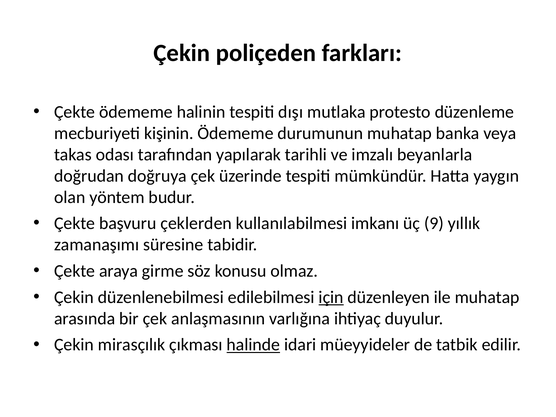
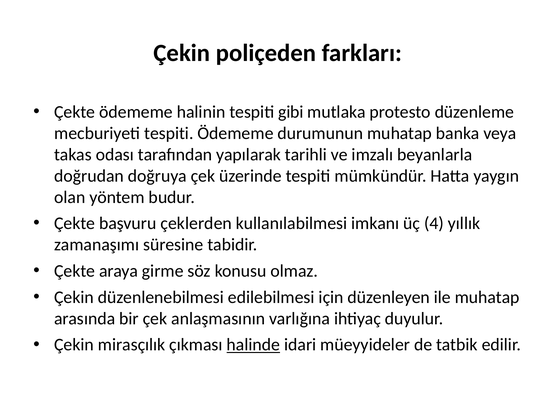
dışı: dışı -> gibi (291, 112)
mecburiyeti kişinin: kişinin -> tespiti (169, 133)
9: 9 -> 4 (434, 223)
için underline: present -> none (331, 297)
